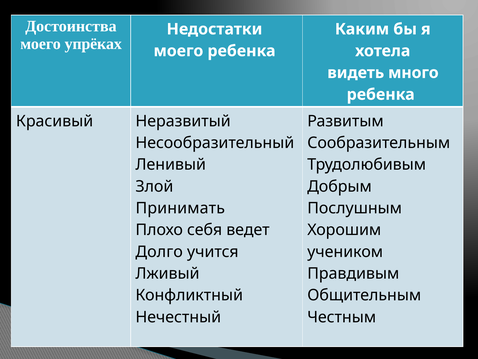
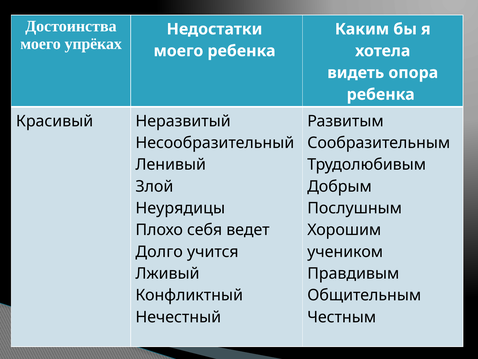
много: много -> опора (413, 73)
Принимать: Принимать -> Неурядицы (180, 208)
